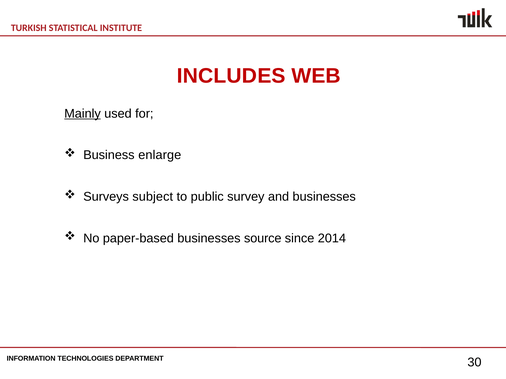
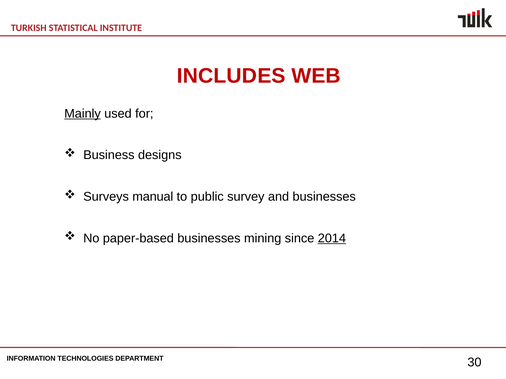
enlarge: enlarge -> designs (160, 155)
subject: subject -> manual (153, 197)
source: source -> mining (263, 239)
2014 underline: none -> present (332, 239)
